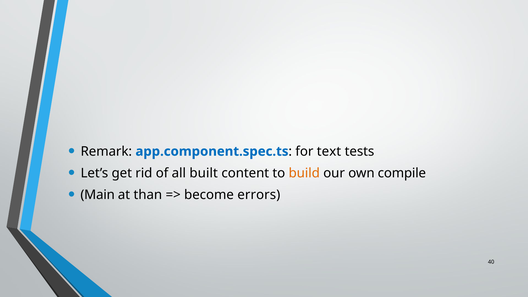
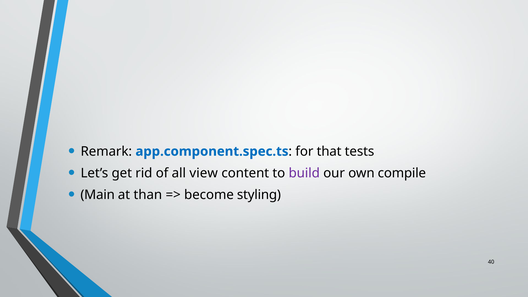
text: text -> that (329, 151)
built: built -> view (204, 173)
build colour: orange -> purple (304, 173)
errors: errors -> styling (259, 195)
